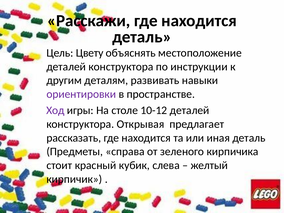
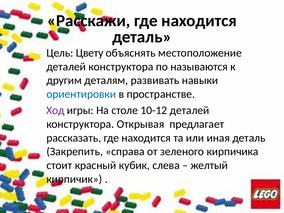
инструкции: инструкции -> называются (199, 67)
ориентировки colour: purple -> blue (81, 94)
Предметы: Предметы -> Закрепить (75, 152)
